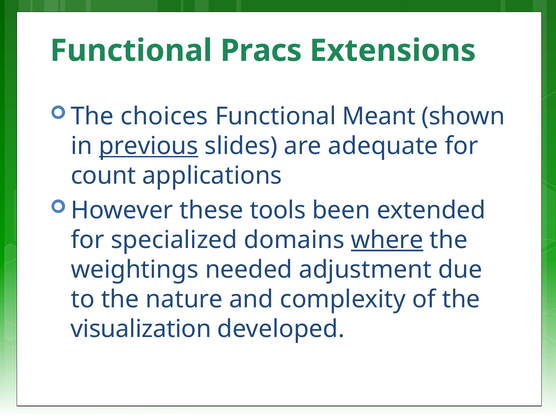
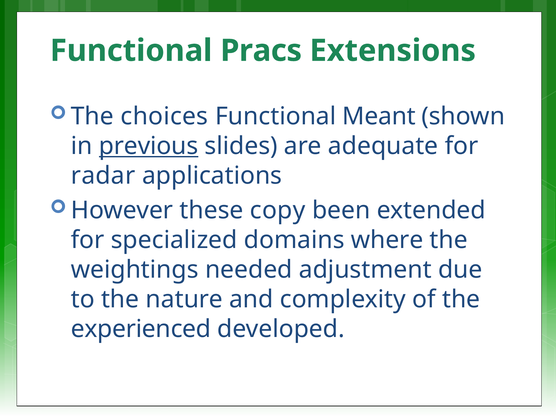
count: count -> radar (103, 176)
tools: tools -> copy (278, 210)
where underline: present -> none (387, 240)
visualization: visualization -> experienced (141, 329)
